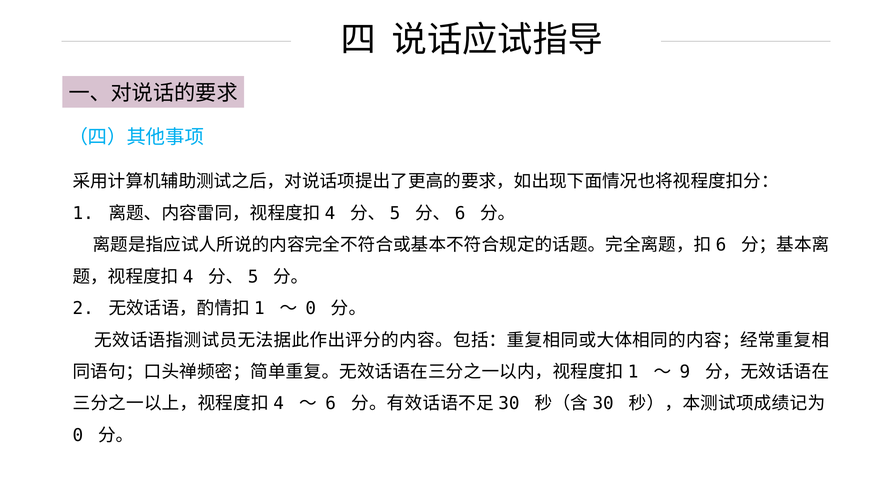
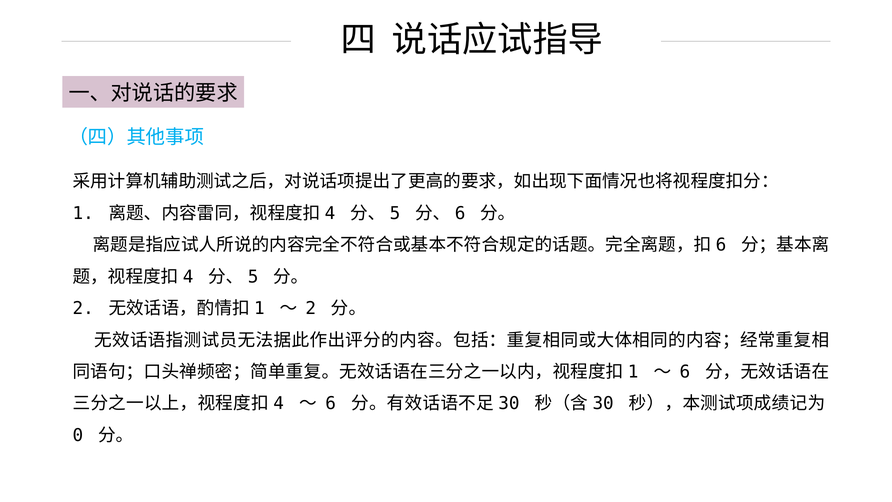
0: 0 -> 2 (311, 308)
9: 9 -> 6 (685, 372)
